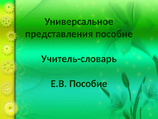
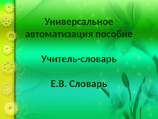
представления: представления -> автоматизация (59, 34)
Е.В Пособие: Пособие -> Словарь (88, 83)
